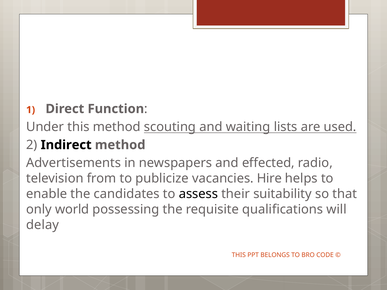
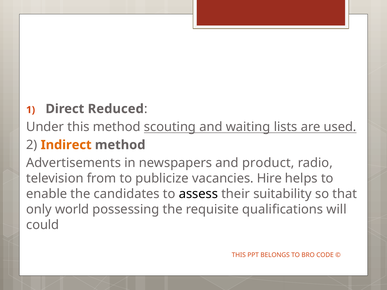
Function: Function -> Reduced (116, 109)
Indirect colour: black -> orange (66, 145)
effected: effected -> product (268, 163)
delay: delay -> could (43, 225)
